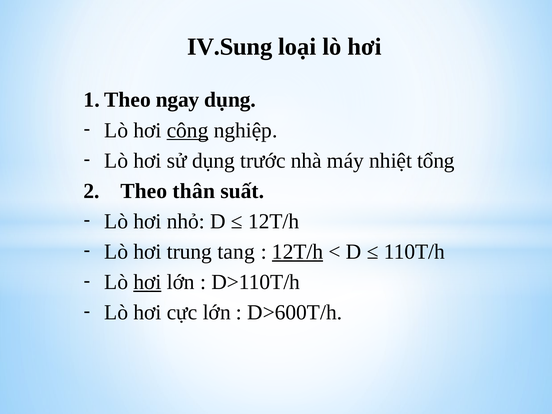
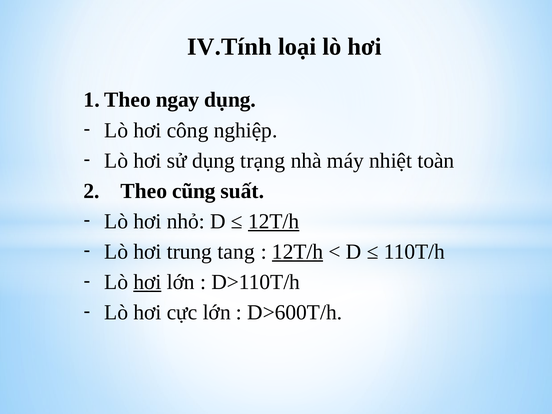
IV.Sung: IV.Sung -> IV.Tính (230, 47)
công underline: present -> none (188, 130)
trước: trước -> trạng (263, 161)
tổng: tổng -> toàn (436, 161)
thân: thân -> cũng (194, 191)
12T/h underline: none -> present (274, 221)
